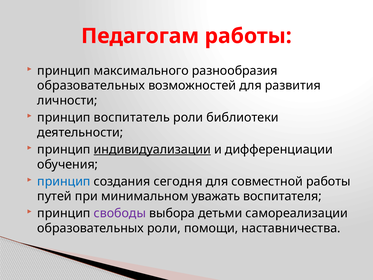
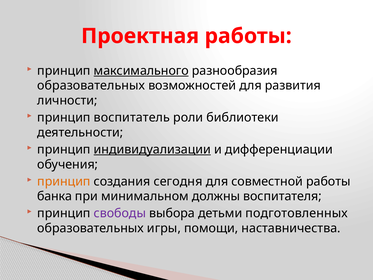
Педагогам: Педагогам -> Проектная (140, 36)
максимального underline: none -> present (141, 71)
принцип colour: blue -> orange (64, 181)
путей: путей -> банка (55, 196)
уважать: уважать -> должны (216, 196)
самореализации: самореализации -> подготовленных (297, 213)
образовательных роли: роли -> игры (164, 228)
